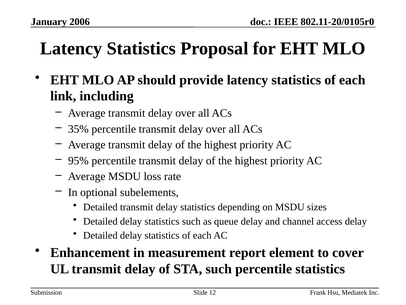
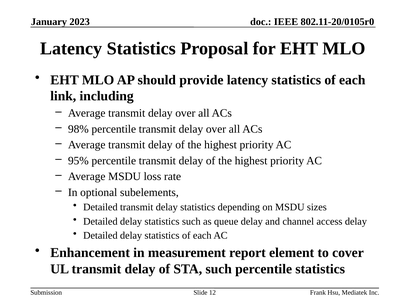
2006: 2006 -> 2023 (80, 22)
35%: 35% -> 98% (78, 129)
